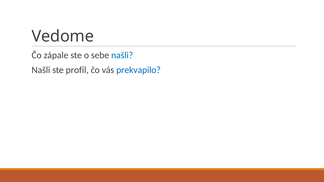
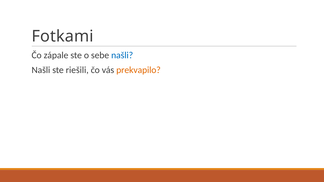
Vedome: Vedome -> Fotkami (63, 36)
profil: profil -> riešili (77, 70)
prekvapilo colour: blue -> orange (138, 70)
